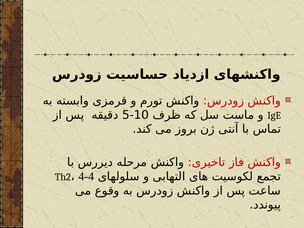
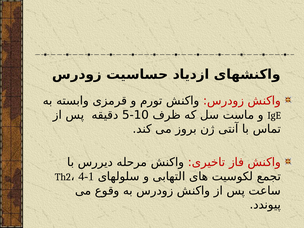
4-4: 4-4 -> 4-1 (86, 176)
